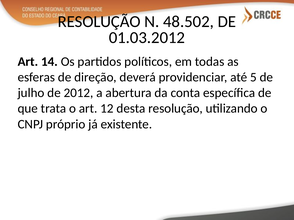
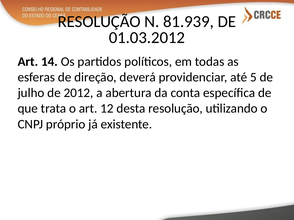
48.502: 48.502 -> 81.939 (188, 22)
